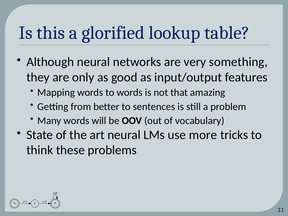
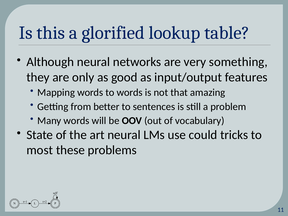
more: more -> could (203, 135)
think: think -> most (40, 150)
